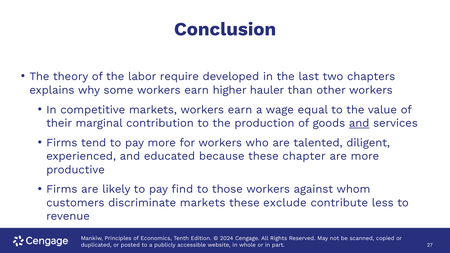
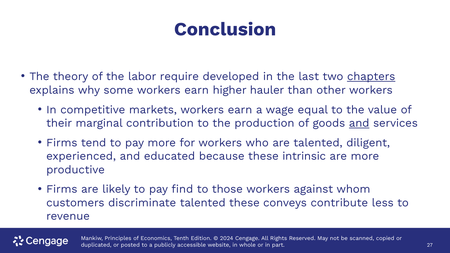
chapters underline: none -> present (371, 77)
chapter: chapter -> intrinsic (304, 156)
discriminate markets: markets -> talented (203, 203)
exclude: exclude -> conveys (285, 203)
